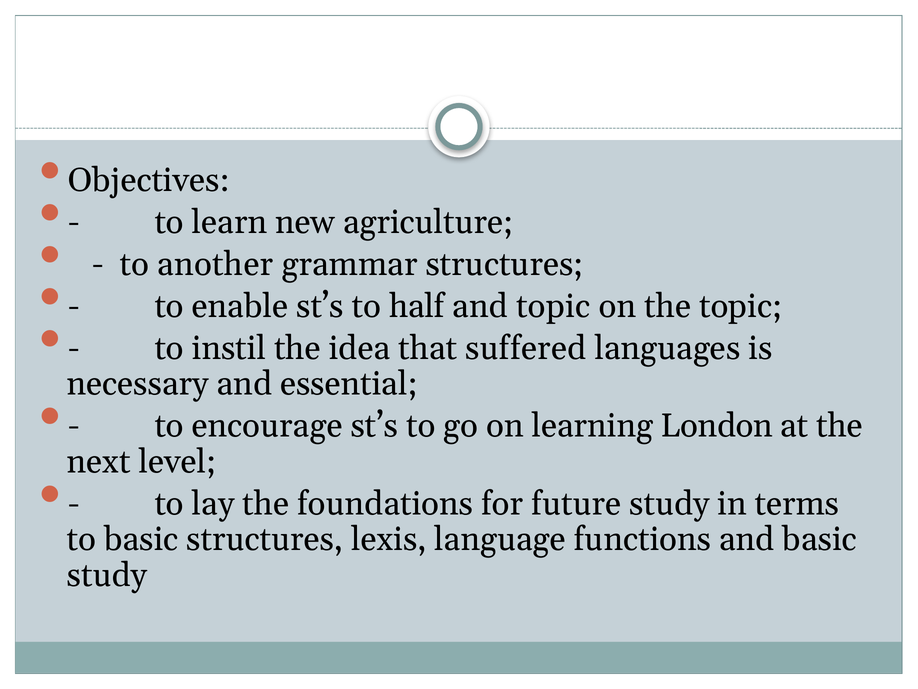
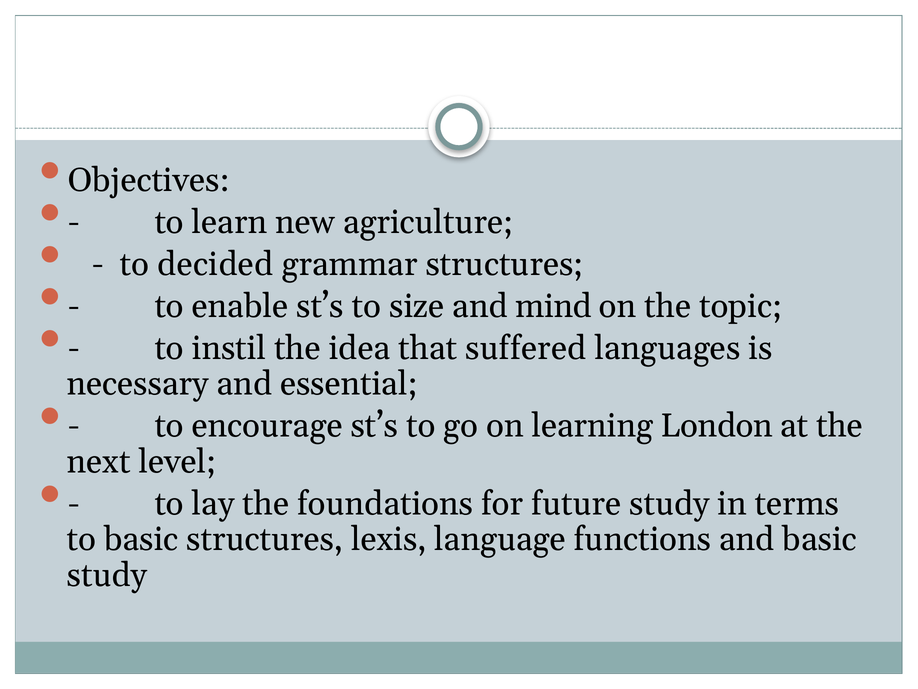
another: another -> decided (215, 264)
half: half -> size (417, 306)
and topic: topic -> mind (554, 306)
